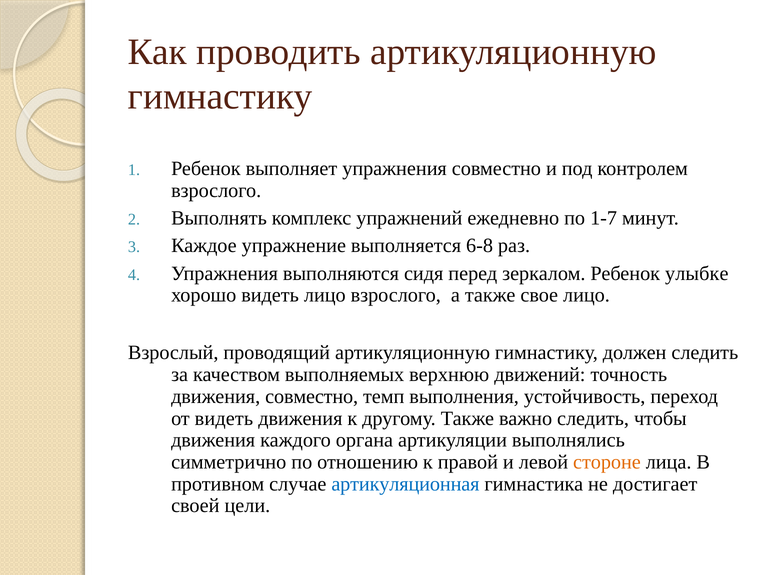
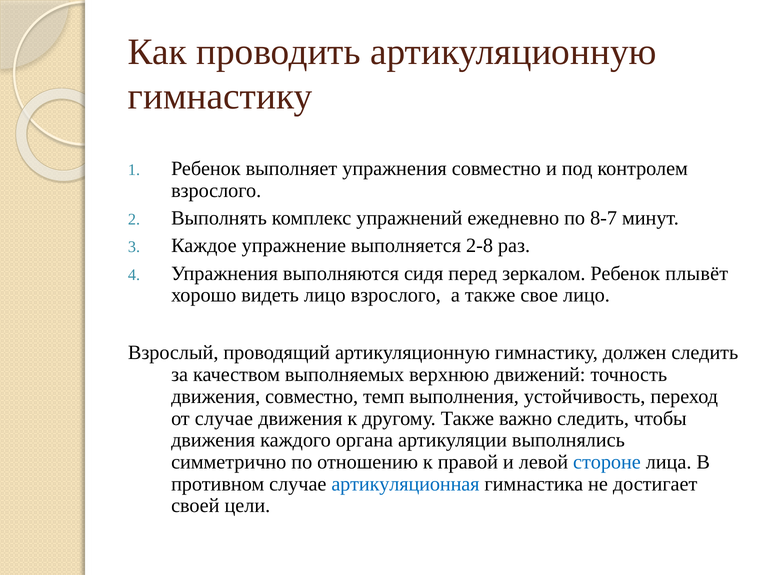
1-7: 1-7 -> 8-7 (604, 218)
6-8: 6-8 -> 2-8 (480, 246)
улыбке: улыбке -> плывёт (697, 273)
от видеть: видеть -> случае (224, 419)
стороне colour: orange -> blue (607, 462)
